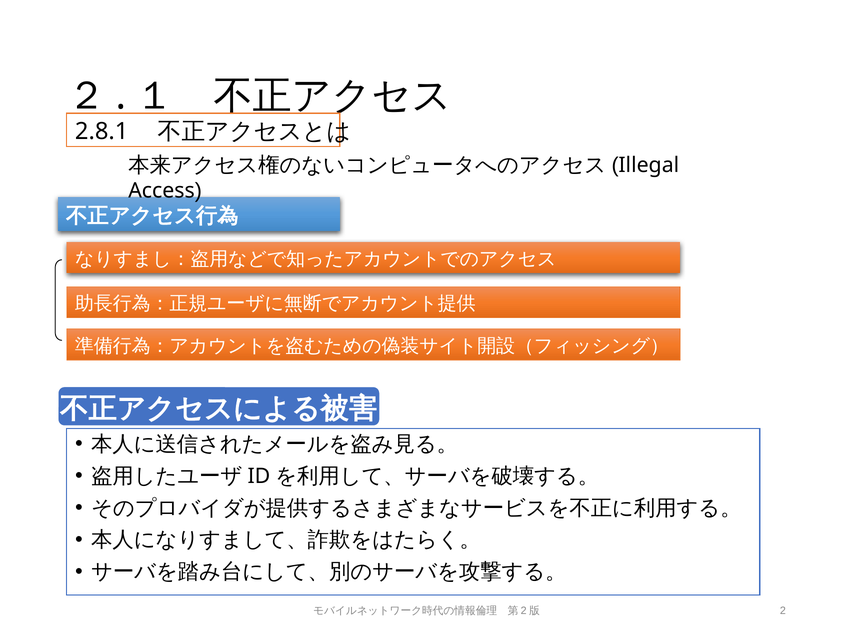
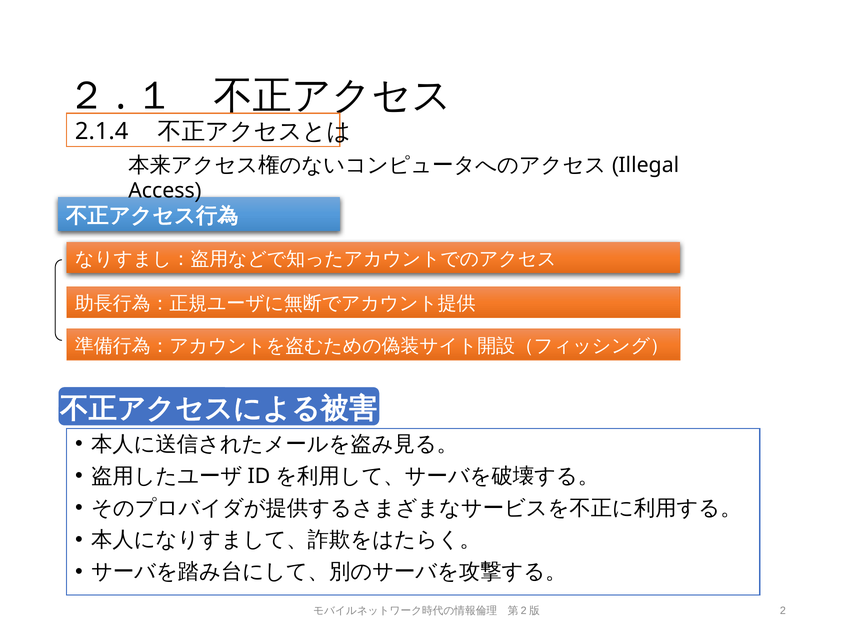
2.8.1: 2.8.1 -> 2.1.4 (102, 132)
